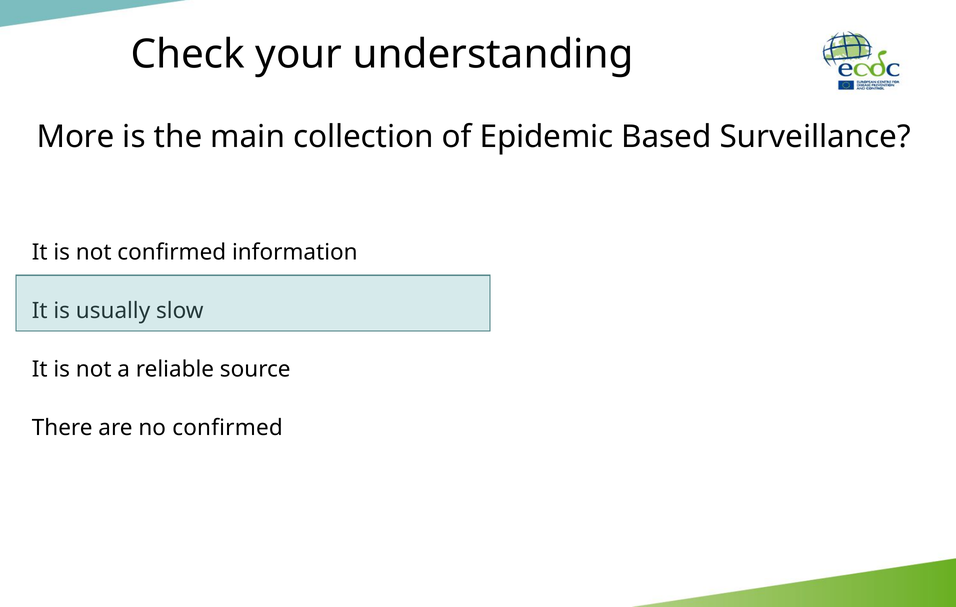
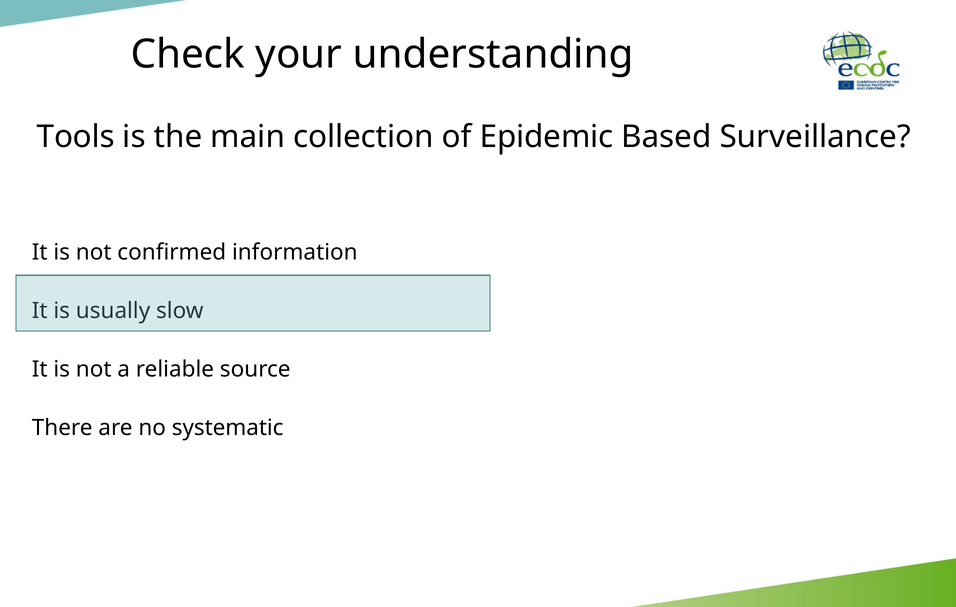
More: More -> Tools (76, 137)
no confirmed: confirmed -> systematic (228, 428)
